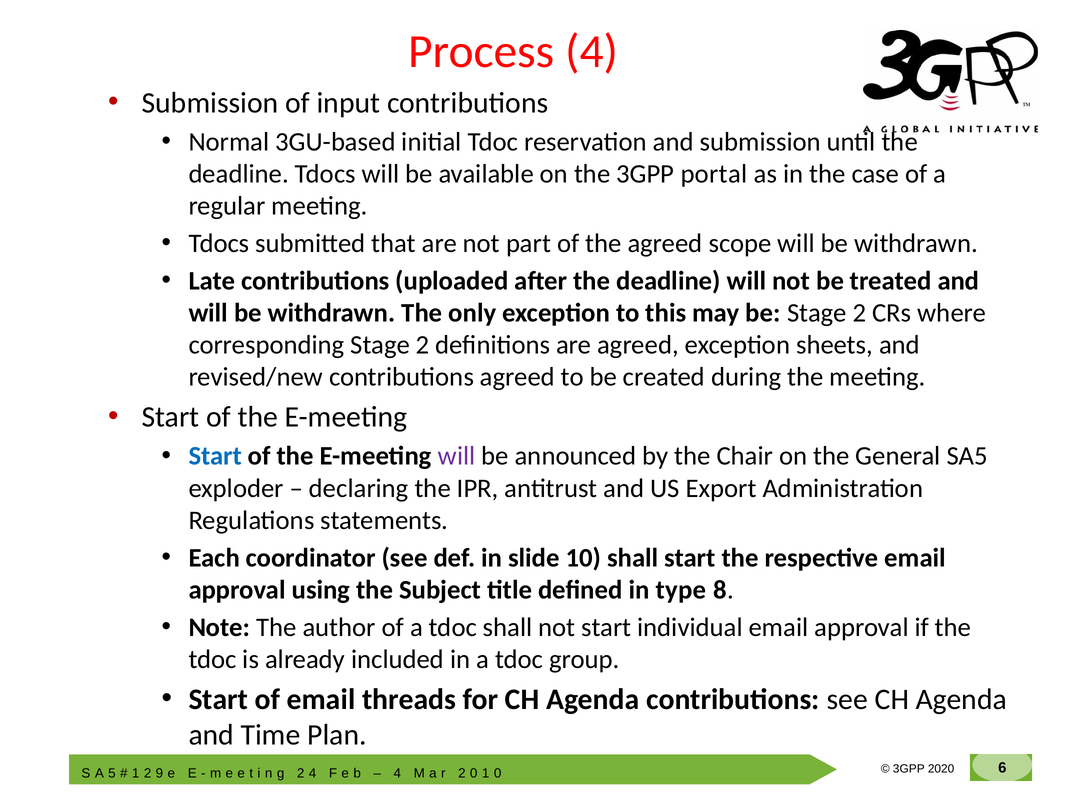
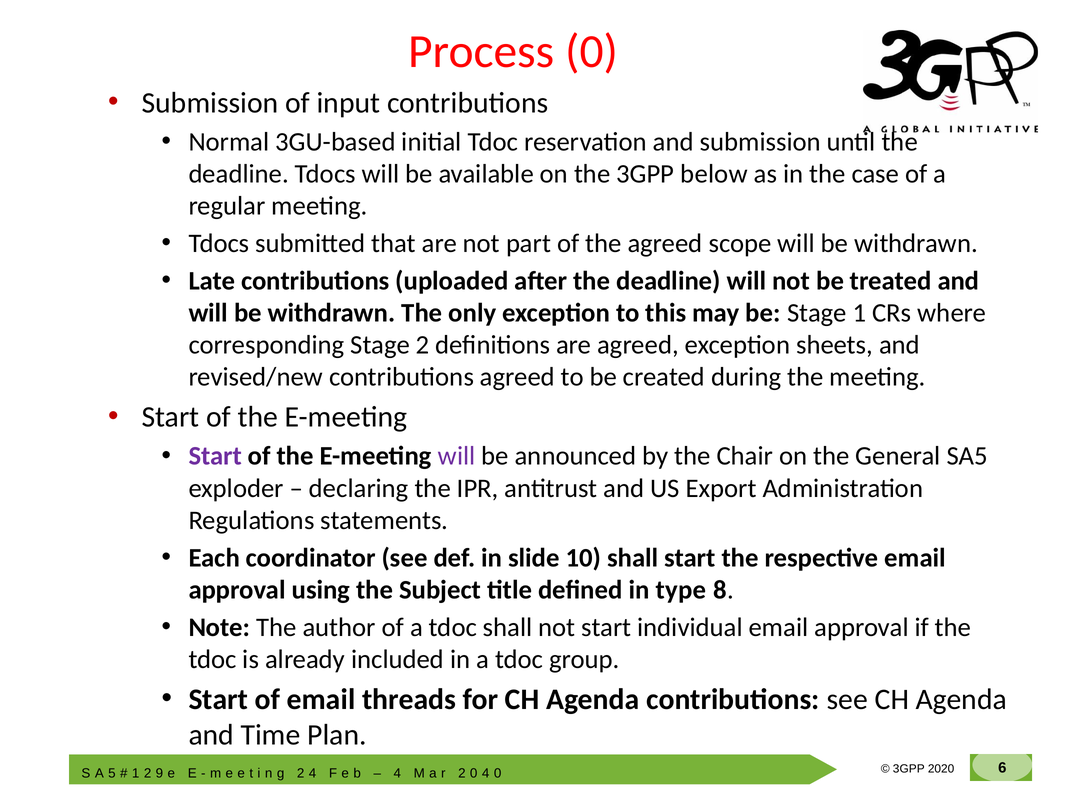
Process 4: 4 -> 0 (592, 52)
portal: portal -> below (714, 174)
be Stage 2: 2 -> 1 (859, 313)
Start colour: blue -> purple (215, 456)
1: 1 -> 4 (486, 773)
